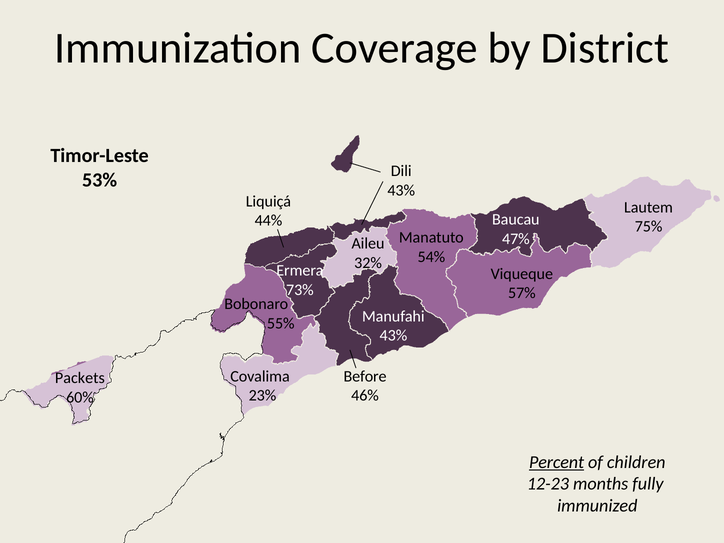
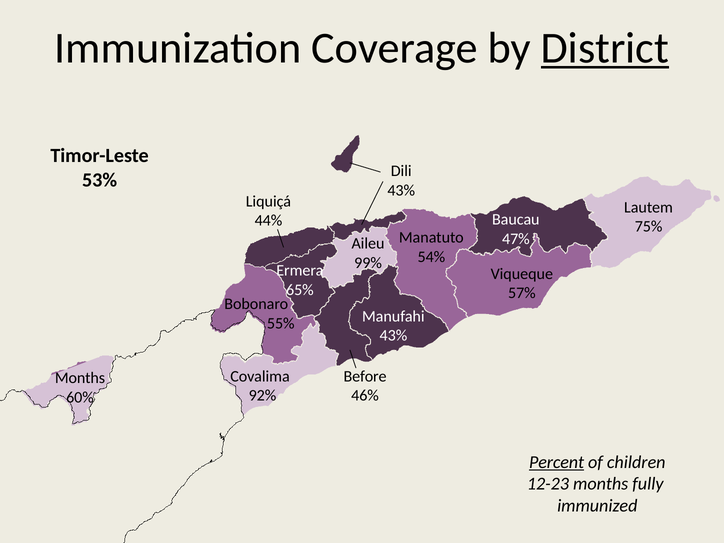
District underline: none -> present (605, 48)
32%: 32% -> 99% (368, 263)
73%: 73% -> 65% (300, 290)
Packets: Packets -> Months (80, 378)
23%: 23% -> 92% (262, 396)
